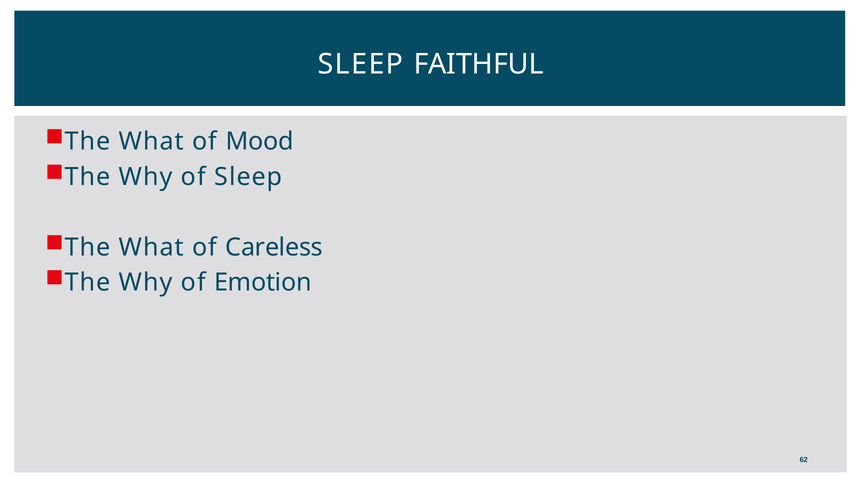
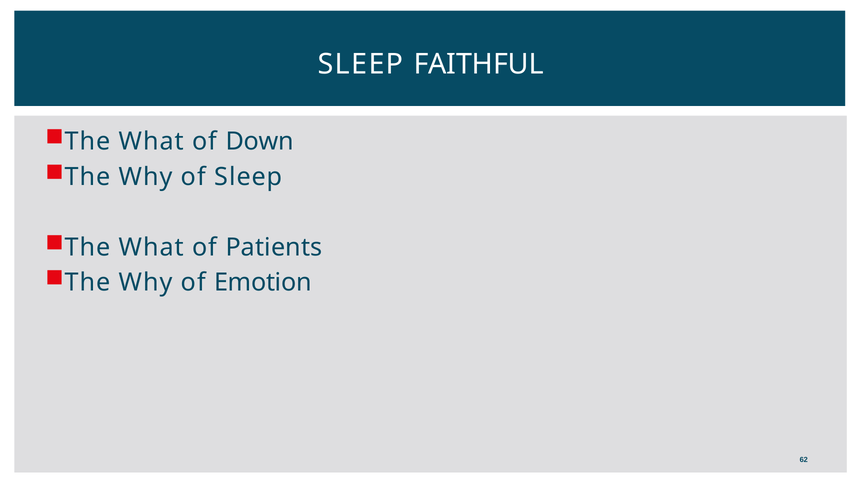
Mood: Mood -> Down (260, 142)
Careless: Careless -> Patients (274, 247)
